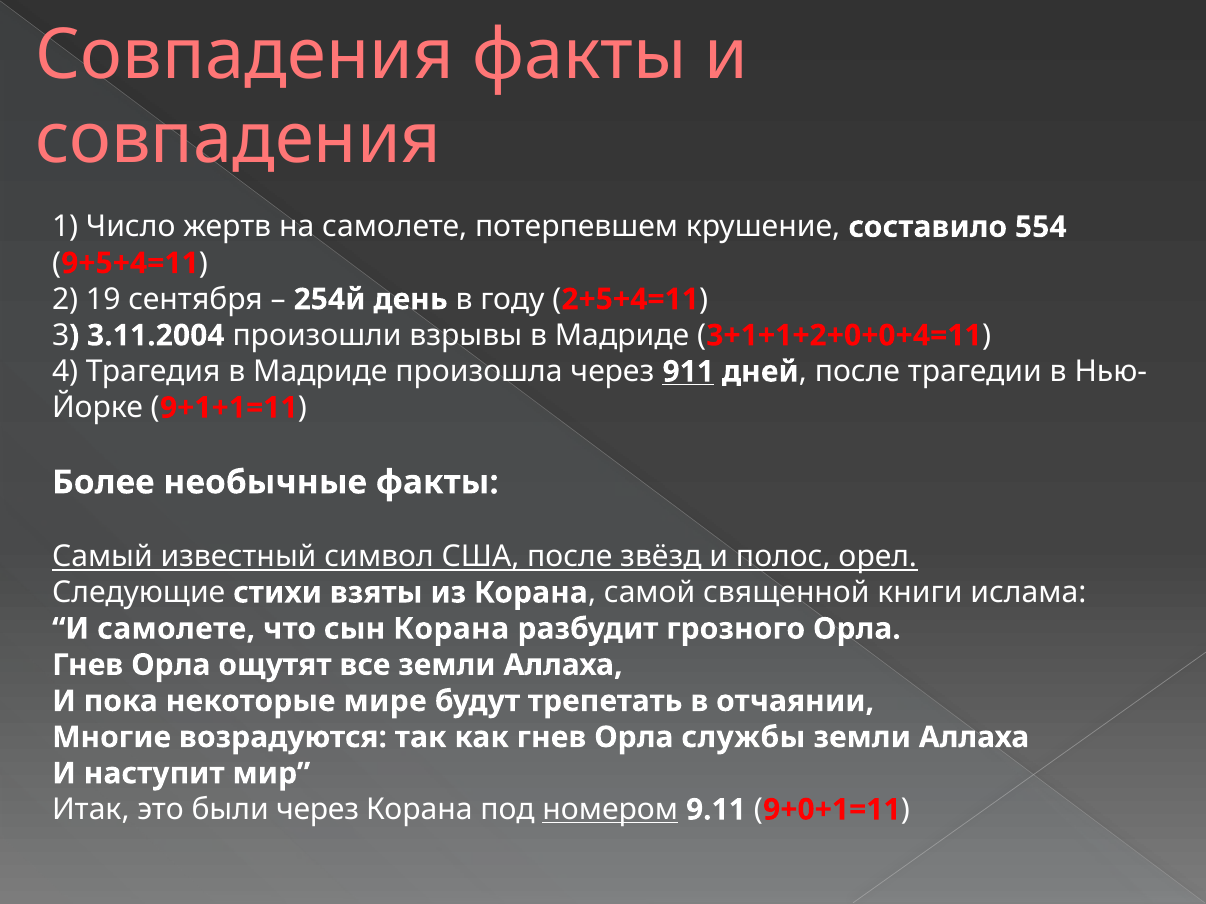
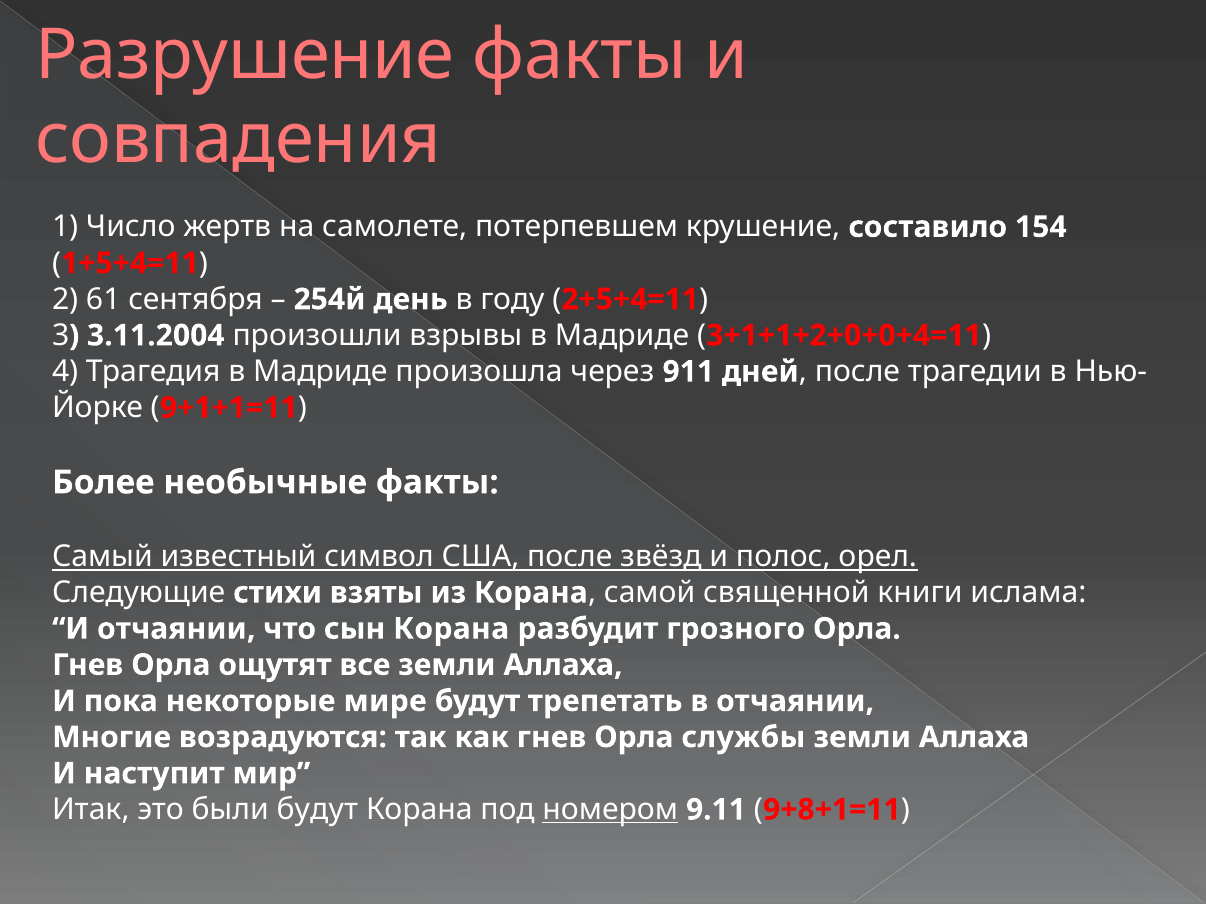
Совпадения: Совпадения -> Разрушение (245, 55)
554: 554 -> 154 (1041, 227)
9+5+4=11: 9+5+4=11 -> 1+5+4=11 (130, 263)
19: 19 -> 61 (103, 299)
911 underline: present -> none (688, 372)
И самолете: самолете -> отчаянии (176, 629)
были через: через -> будут (317, 810)
9+0+1=11: 9+0+1=11 -> 9+8+1=11 (832, 810)
